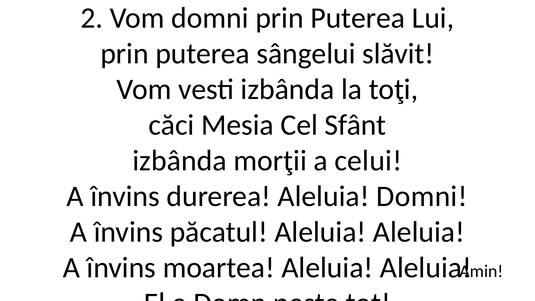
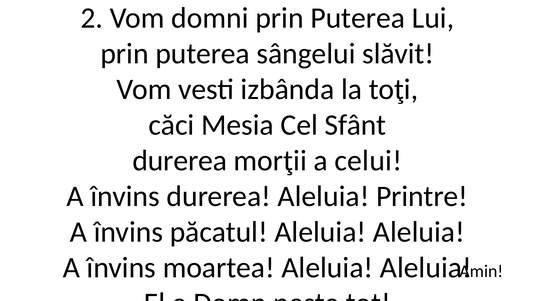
izbânda: izbânda -> durerea (180, 161)
Aleluia Domni: Domni -> Printre (422, 196)
